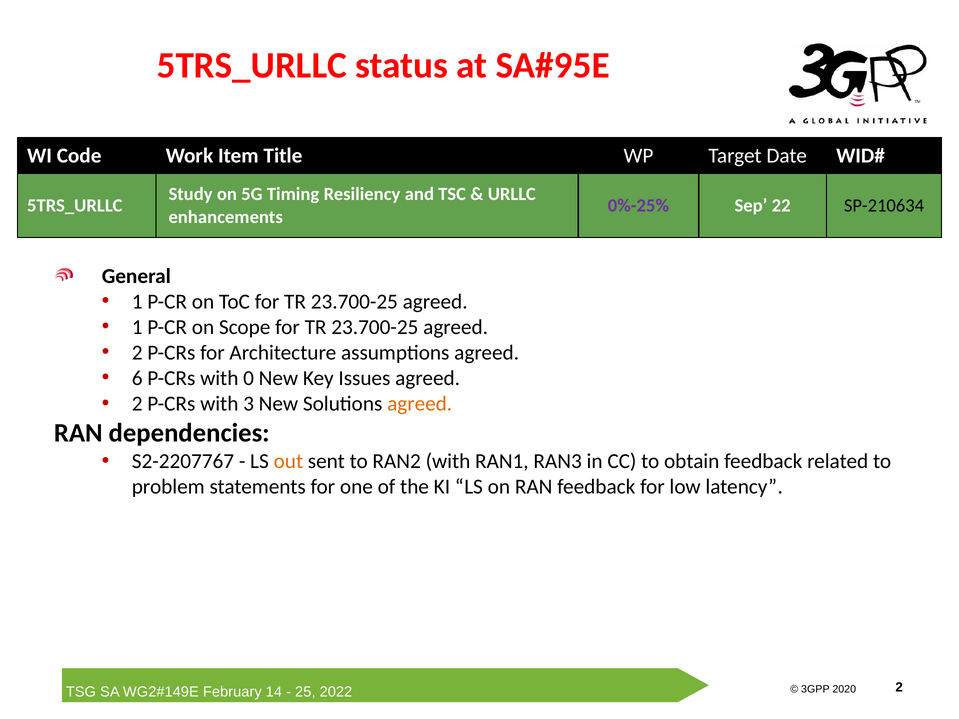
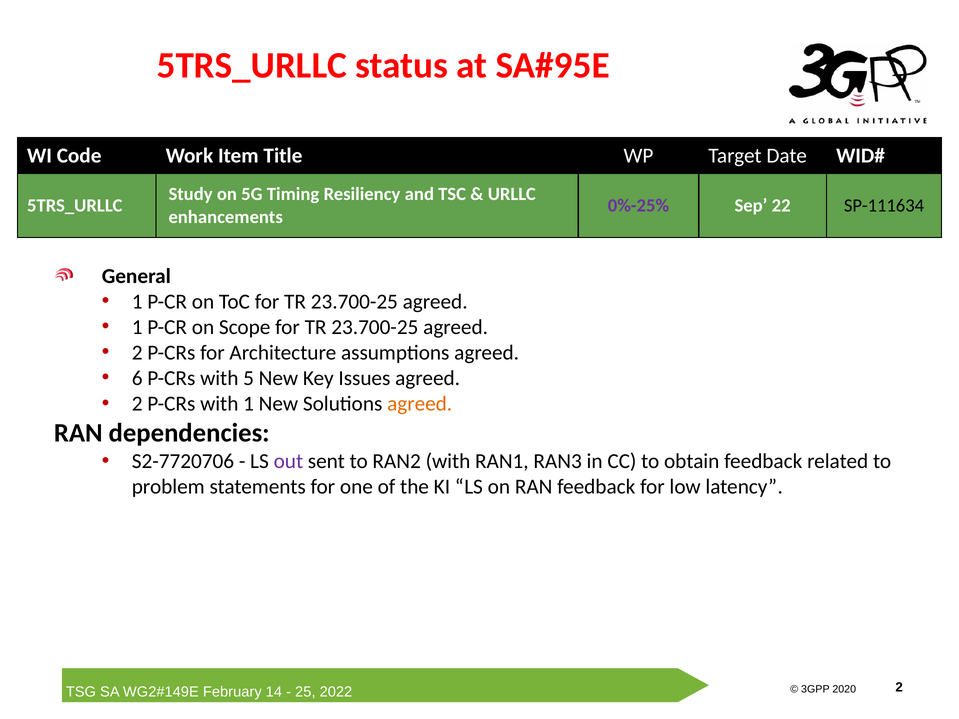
SP-210634: SP-210634 -> SP-111634 (884, 206)
0: 0 -> 5 (249, 378)
with 3: 3 -> 1 (249, 404)
S2-2207767: S2-2207767 -> S2-7720706 (183, 461)
out colour: orange -> purple (288, 461)
